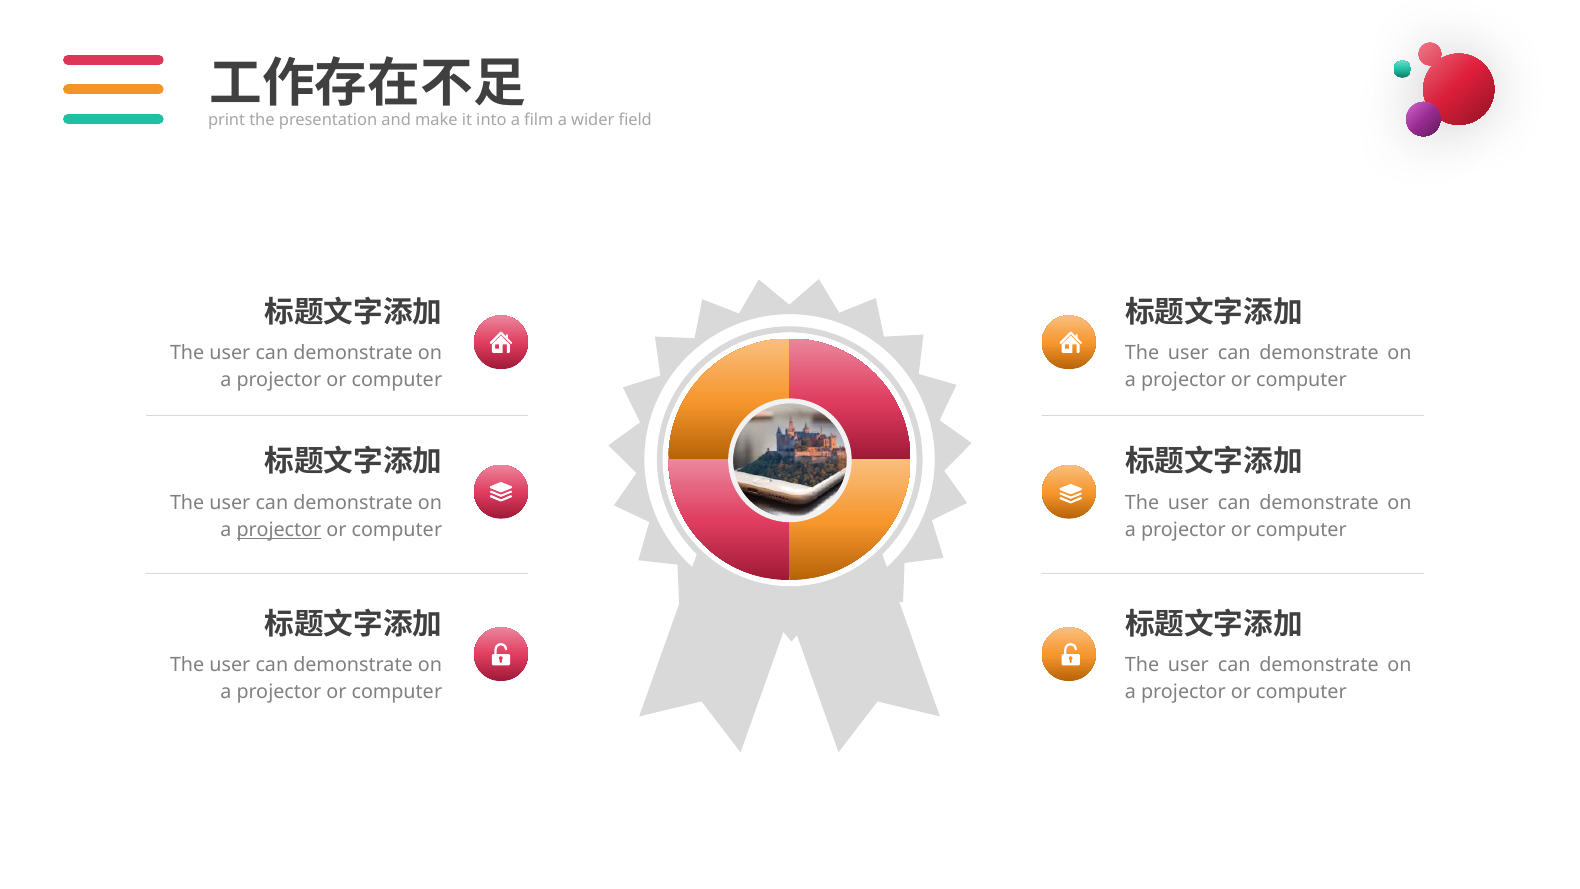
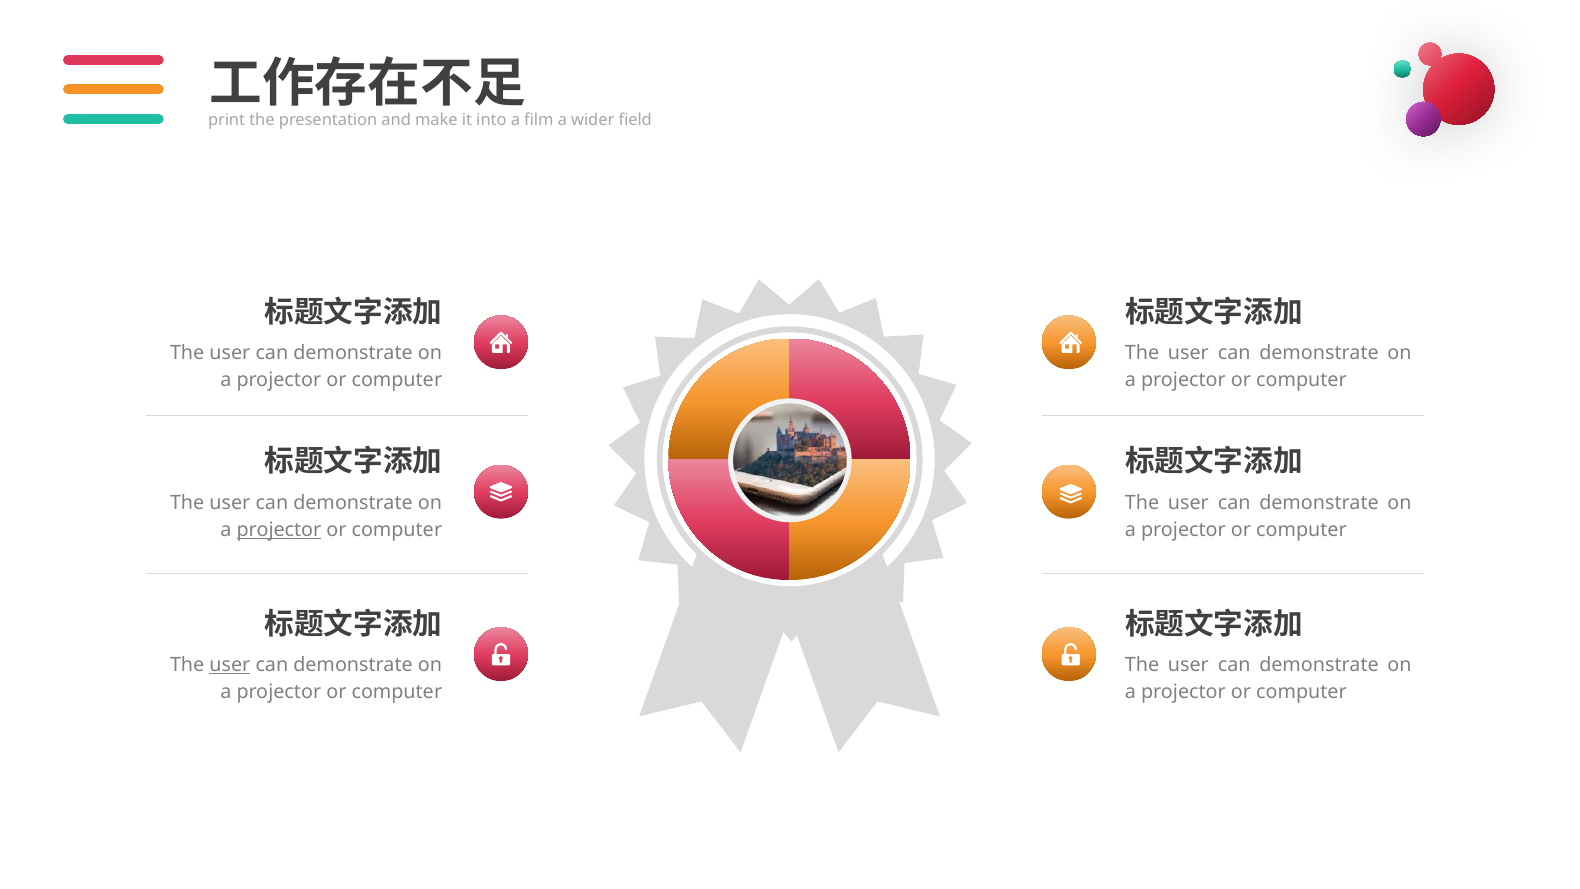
user underline: none -> present (230, 665)
